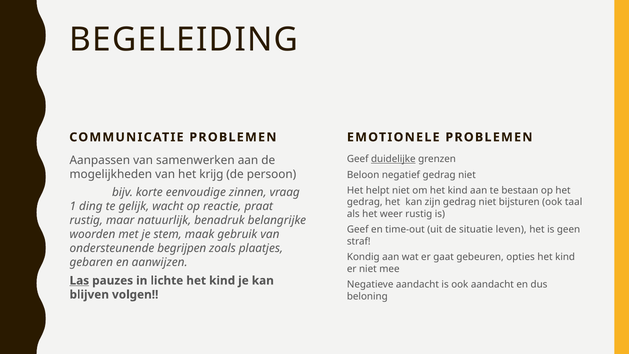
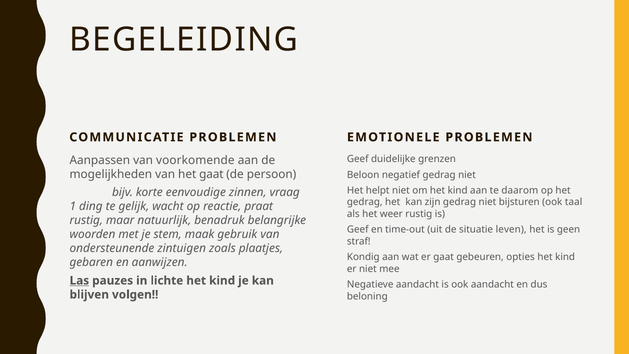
duidelijke underline: present -> none (393, 159)
samenwerken: samenwerken -> voorkomende (195, 160)
het krijg: krijg -> gaat (211, 174)
bestaan: bestaan -> daarom (520, 190)
begrijpen: begrijpen -> zintuigen (182, 248)
